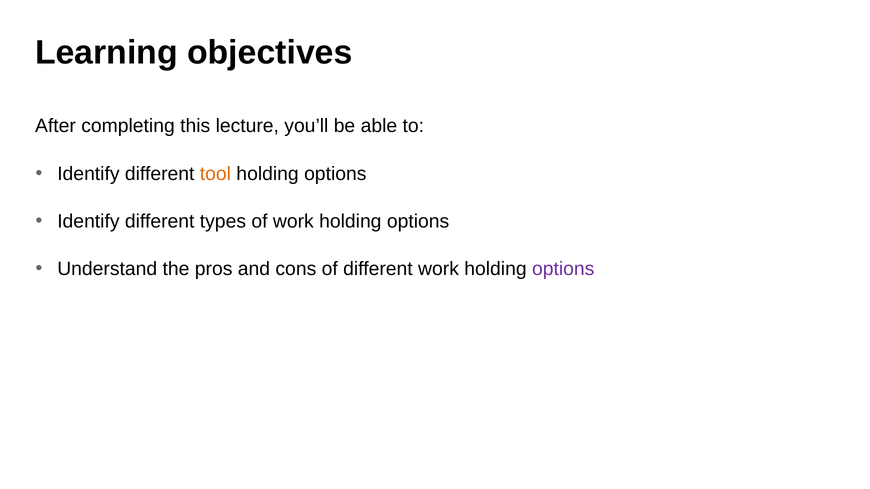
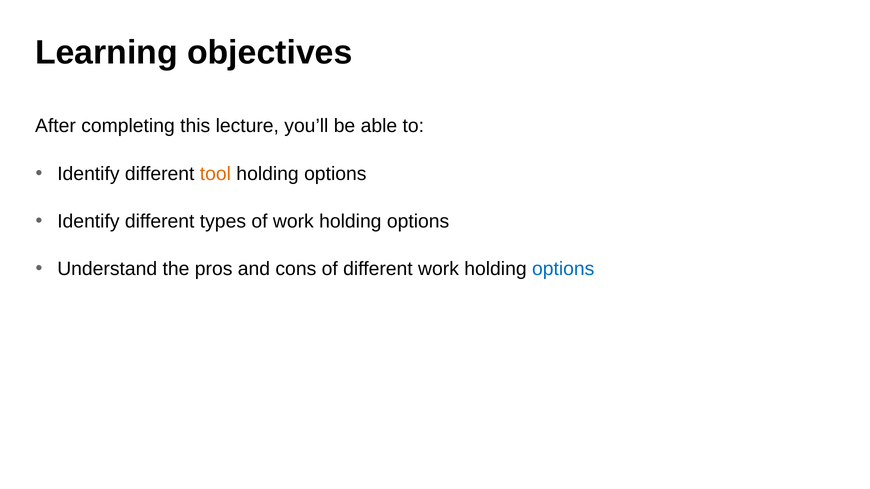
options colour: purple -> blue (563, 269)
